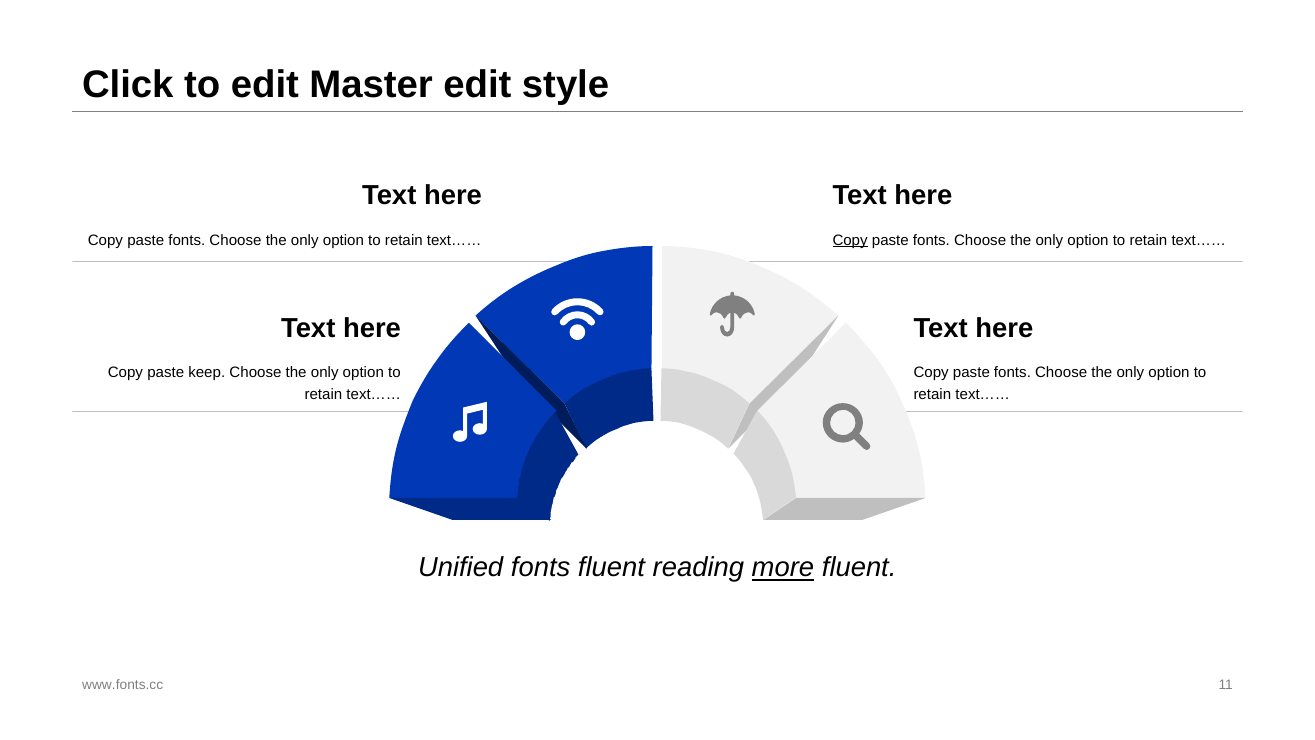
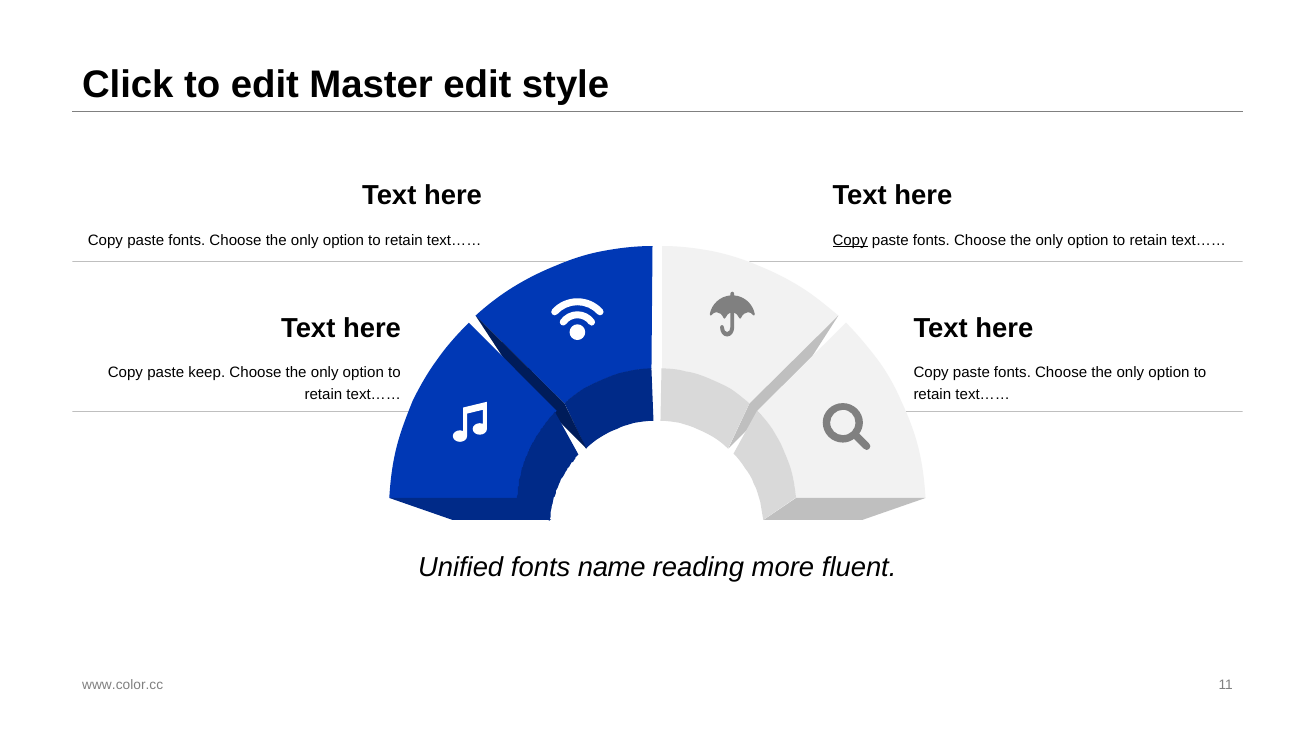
fonts fluent: fluent -> name (612, 568)
more underline: present -> none (783, 568)
www.fonts.cc: www.fonts.cc -> www.color.cc (123, 685)
